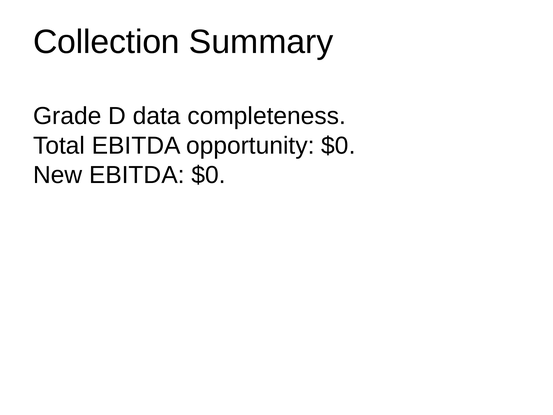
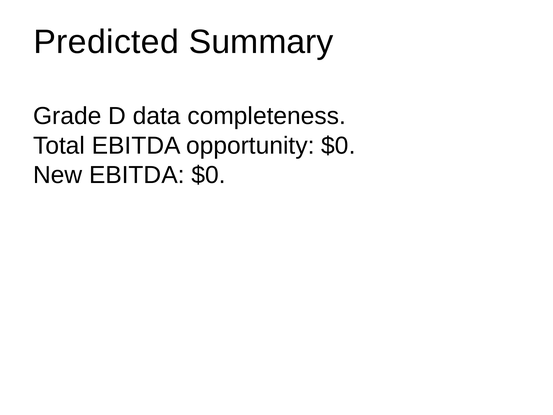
Collection: Collection -> Predicted (106, 42)
